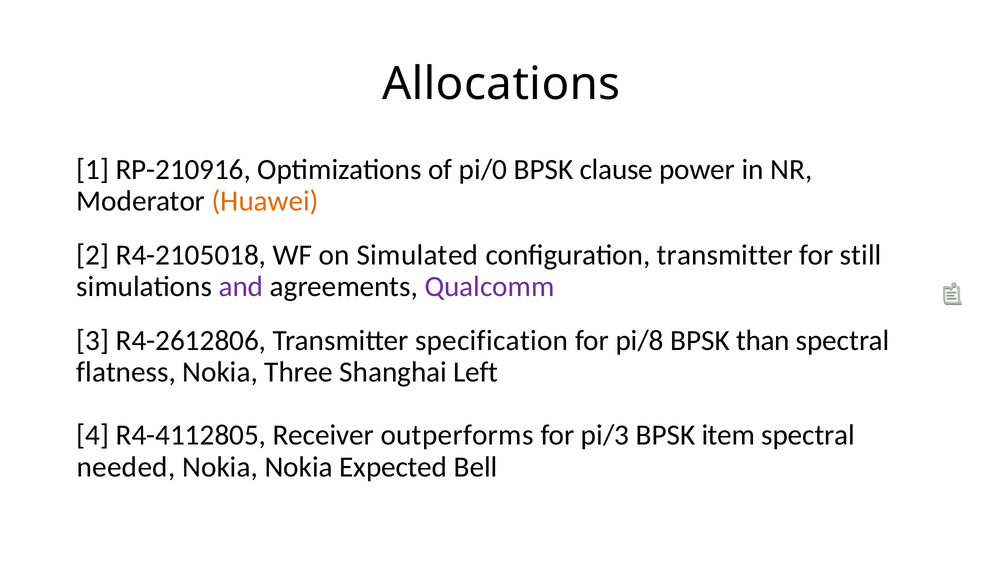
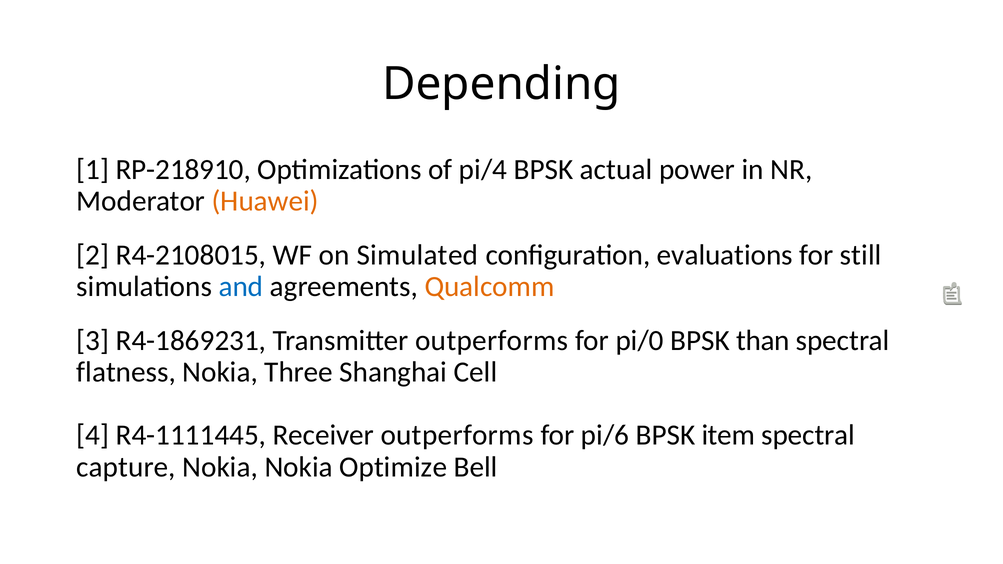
Allocations: Allocations -> Depending (501, 84)
RP-210916: RP-210916 -> RP-218910 (183, 170)
pi/0: pi/0 -> pi/4 (483, 170)
clause: clause -> actual (616, 170)
R4-2105018: R4-2105018 -> R4-2108015 (191, 255)
configuration transmitter: transmitter -> evaluations (725, 255)
and colour: purple -> blue (241, 287)
Qualcomm colour: purple -> orange (489, 287)
R4-2612806: R4-2612806 -> R4-1869231 (191, 341)
Transmitter specification: specification -> outperforms (492, 341)
pi/8: pi/8 -> pi/0 (640, 341)
Left: Left -> Cell (476, 372)
R4-4112805: R4-4112805 -> R4-1111445 (191, 435)
pi/3: pi/3 -> pi/6 (605, 435)
needed: needed -> capture (126, 467)
Expected: Expected -> Optimize (393, 467)
